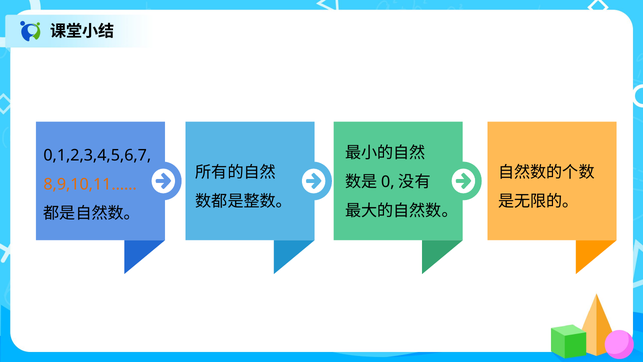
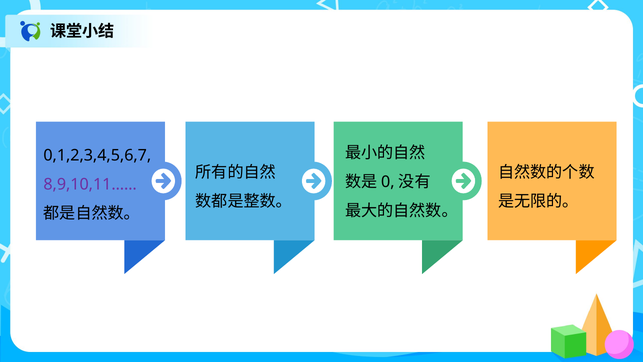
8,9,10,11…… colour: orange -> purple (90, 184)
